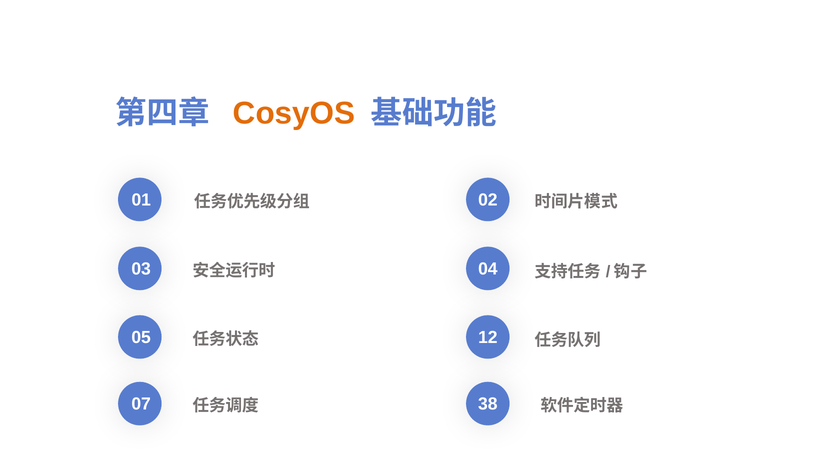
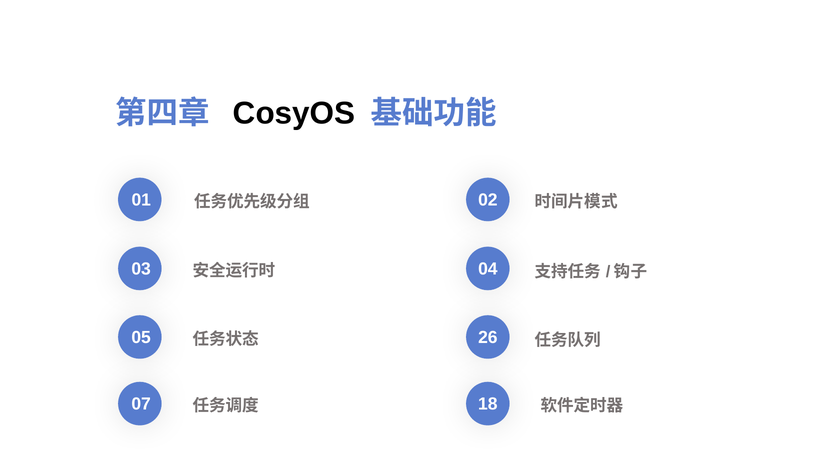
CosyOS colour: orange -> black (294, 113)
12: 12 -> 26 (488, 337)
38: 38 -> 18 (488, 403)
